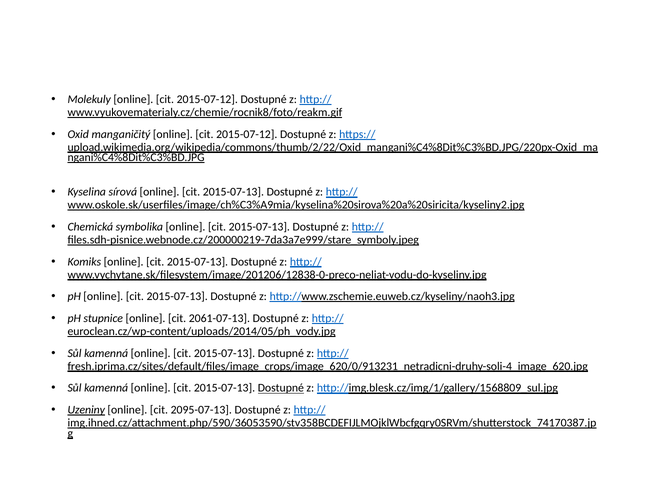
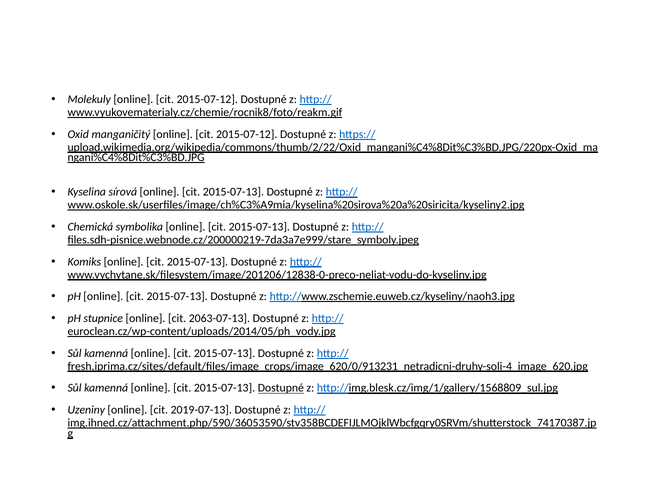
2061-07-13: 2061-07-13 -> 2063-07-13 (219, 319)
Uzeniny underline: present -> none (86, 410)
2095-07-13: 2095-07-13 -> 2019-07-13 (201, 410)
